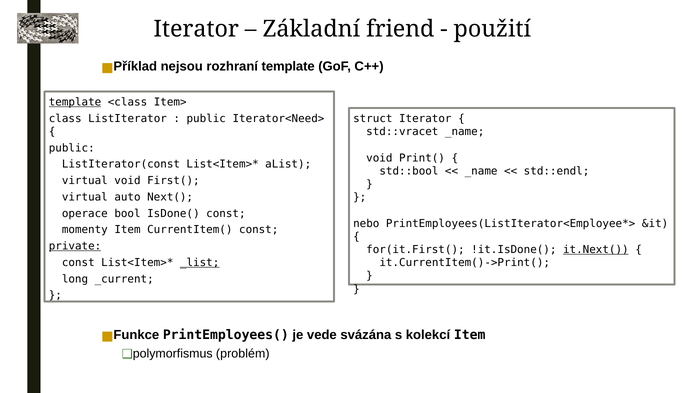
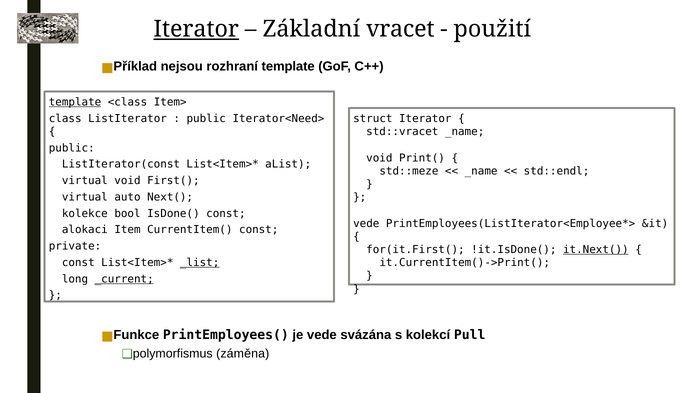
Iterator underline: none -> present (196, 29)
friend: friend -> vracet (400, 29)
std::bool: std::bool -> std::meze (409, 171)
operace: operace -> kolekce (85, 213)
nebo: nebo -> vede (366, 223)
momenty: momenty -> alokaci (85, 230)
private underline: present -> none (75, 246)
_current underline: none -> present (124, 279)
kolekcí Item: Item -> Pull (470, 335)
problém: problém -> záměna (243, 353)
